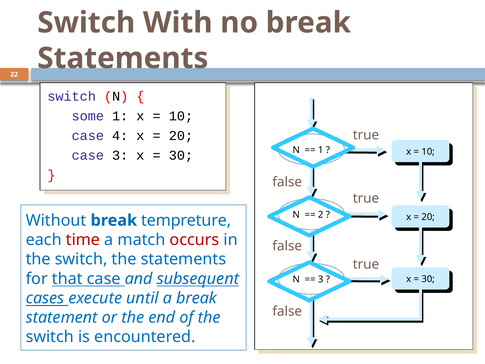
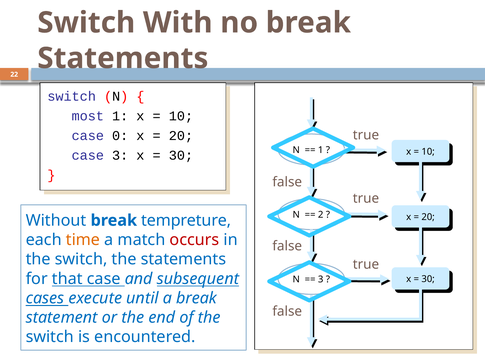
some: some -> most (88, 116)
4: 4 -> 0 (120, 136)
time colour: red -> orange (83, 240)
